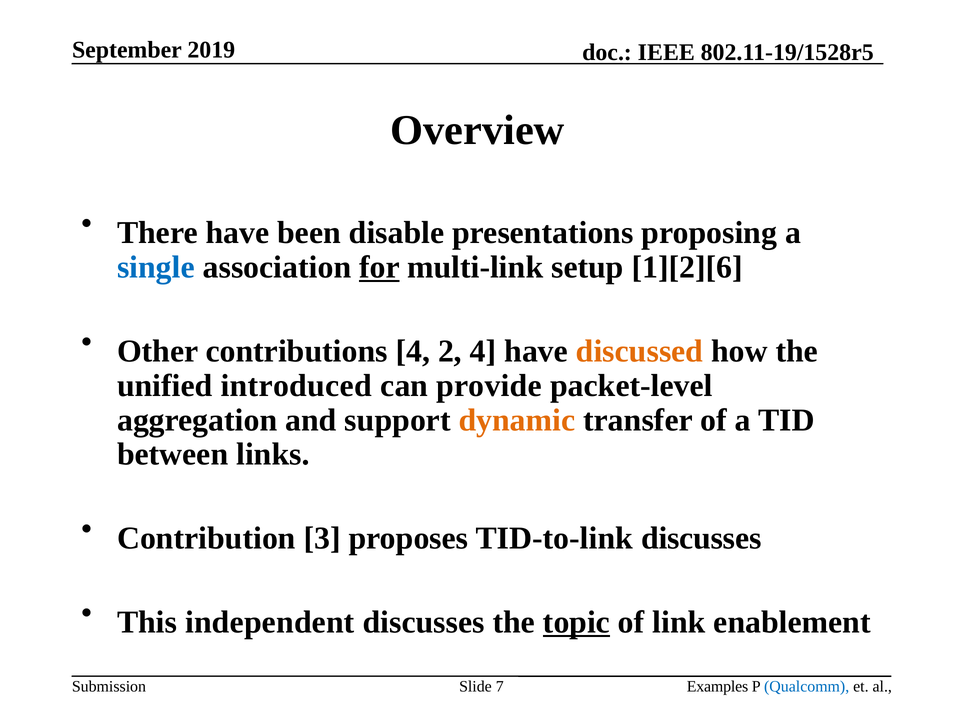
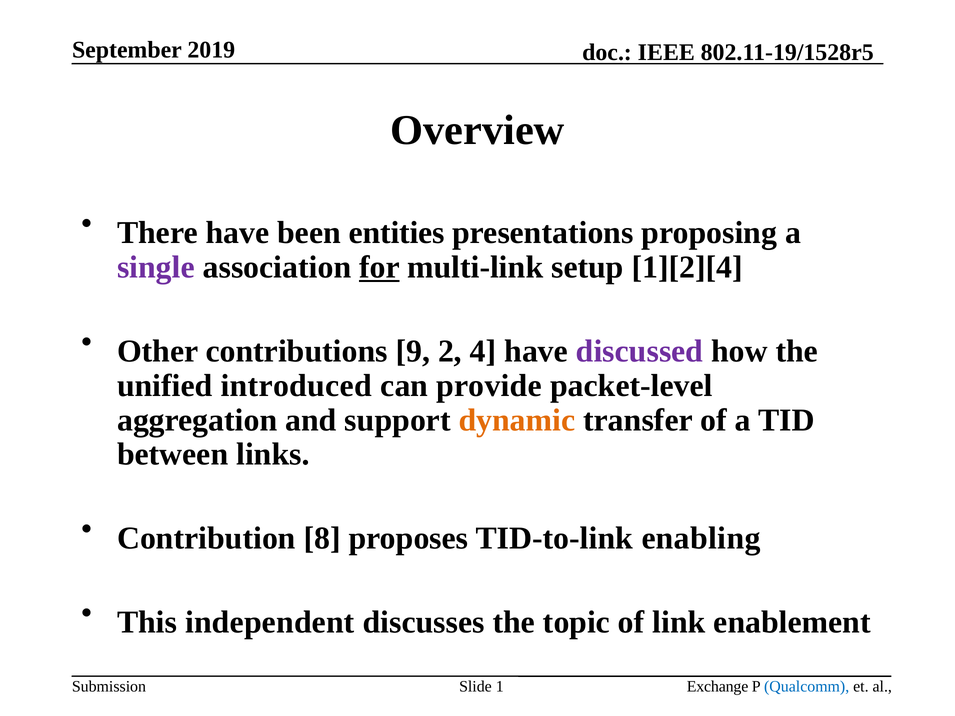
disable: disable -> entities (397, 233)
single colour: blue -> purple (156, 267)
1][2][6: 1][2][6 -> 1][2][4 (687, 267)
contributions 4: 4 -> 9 (413, 351)
discussed colour: orange -> purple (640, 351)
3: 3 -> 8 (322, 539)
TID-to-link discusses: discusses -> enabling (701, 539)
topic underline: present -> none (576, 622)
7: 7 -> 1 (500, 687)
Examples: Examples -> Exchange (718, 687)
